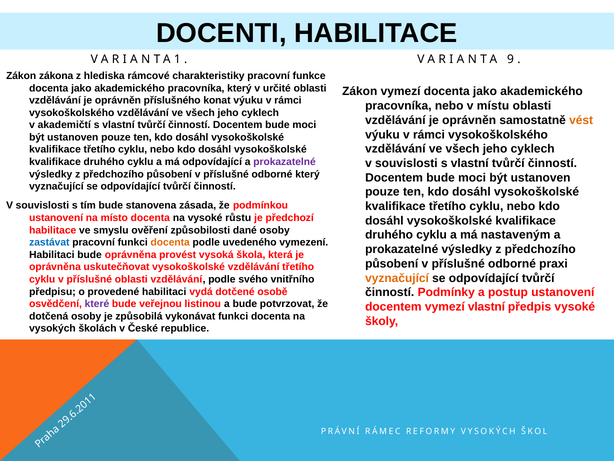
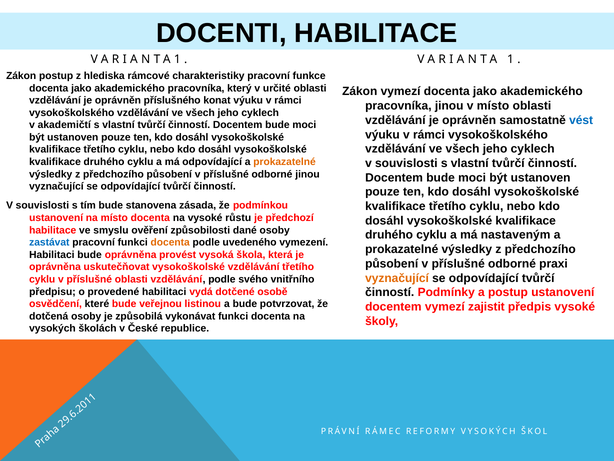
9: 9 -> 1 (510, 59)
Zákon zákona: zákona -> postup (56, 76)
pracovníka nebo: nebo -> jinou (449, 106)
v místu: místu -> místo (493, 106)
vést colour: orange -> blue (581, 120)
prokazatelné colour: purple -> orange (285, 162)
odborné který: který -> jinou (307, 174)
které colour: purple -> black (97, 304)
vymezí vlastní: vlastní -> zajistit (486, 306)
